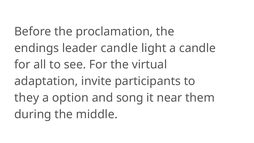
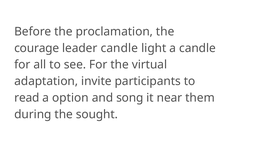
endings: endings -> courage (37, 48)
they: they -> read (27, 98)
middle: middle -> sought (97, 114)
